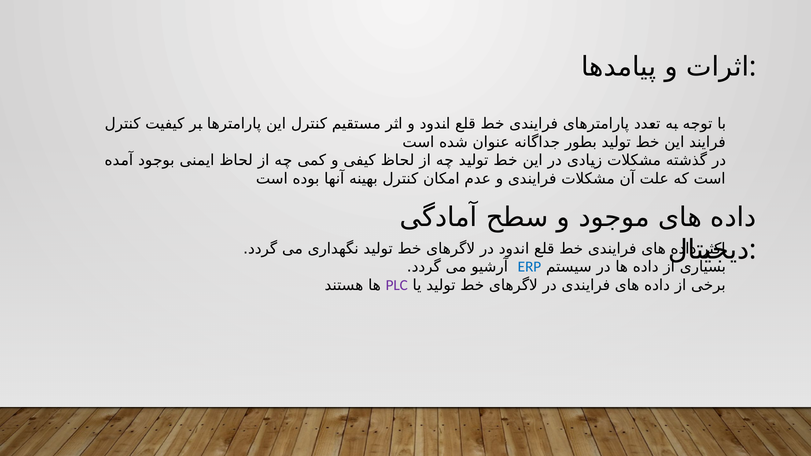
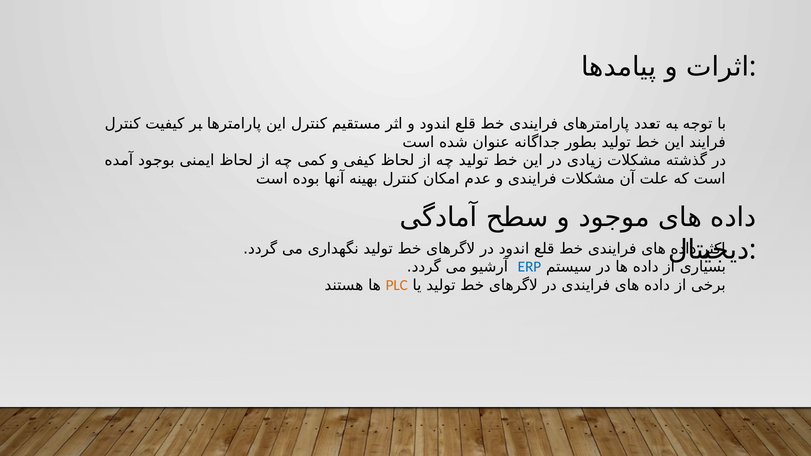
PLC colour: purple -> orange (397, 285)
